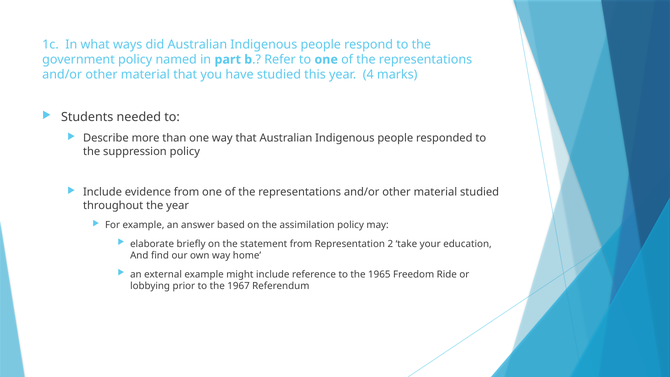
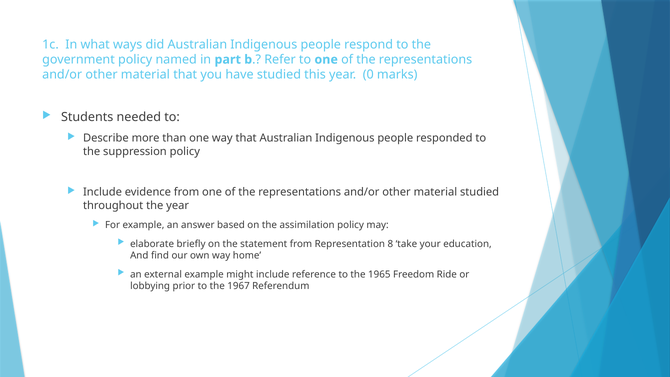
4: 4 -> 0 (368, 75)
2: 2 -> 8 (390, 244)
